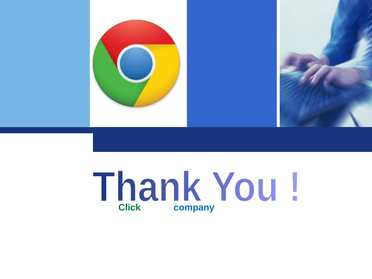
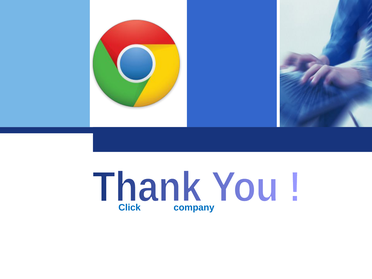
Click colour: green -> blue (130, 207)
